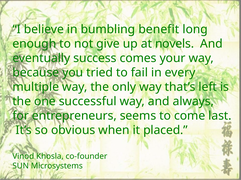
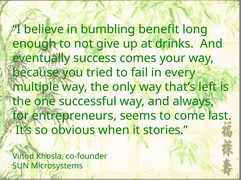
novels: novels -> drinks (174, 44)
placed: placed -> stories (165, 131)
